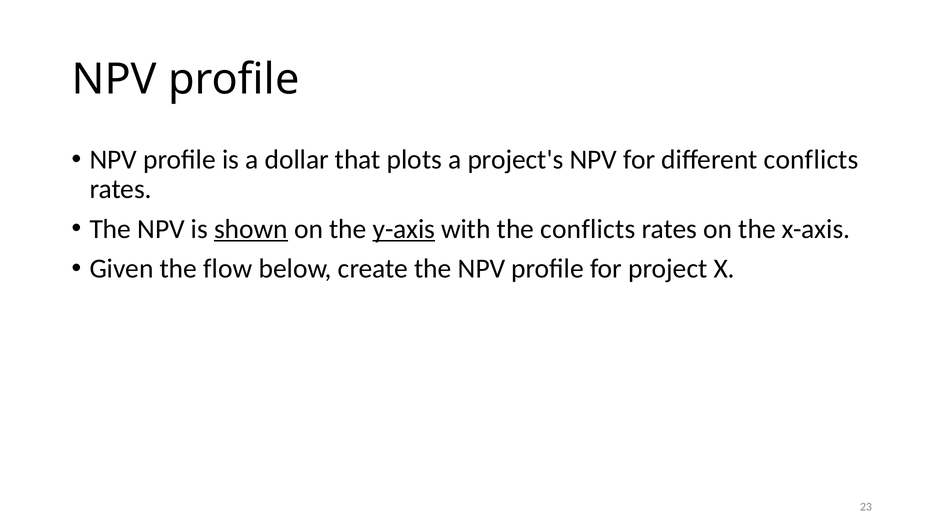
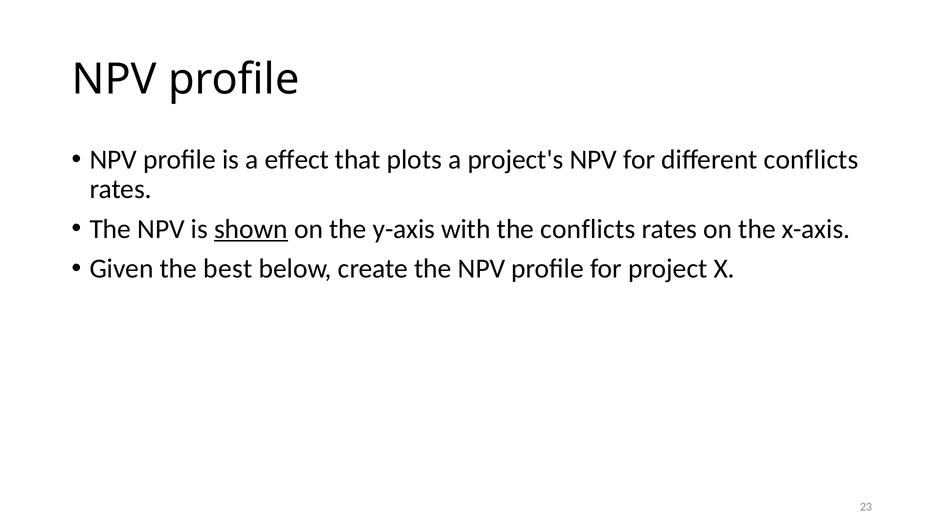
dollar: dollar -> effect (297, 160)
y-axis underline: present -> none (404, 229)
flow: flow -> best (228, 269)
